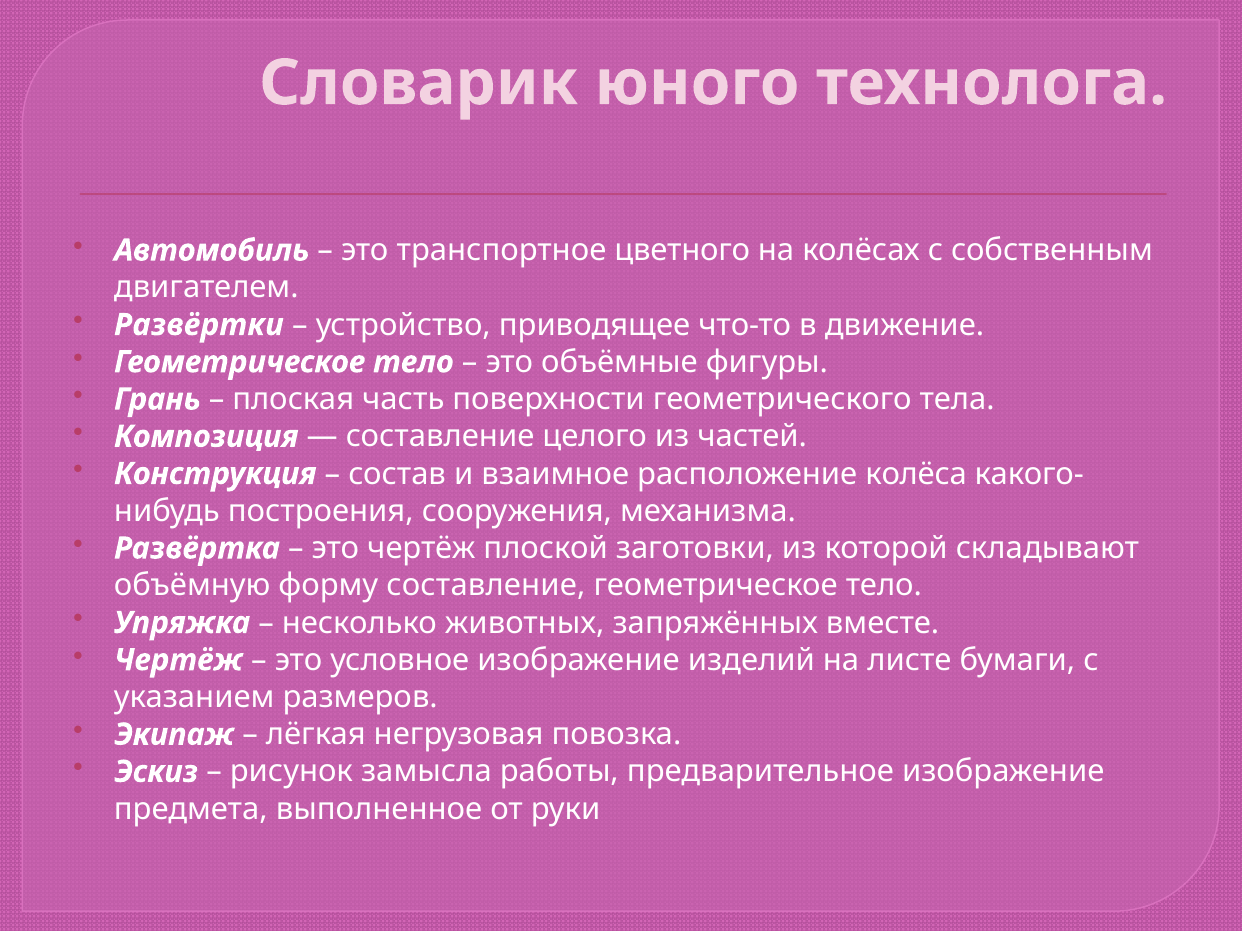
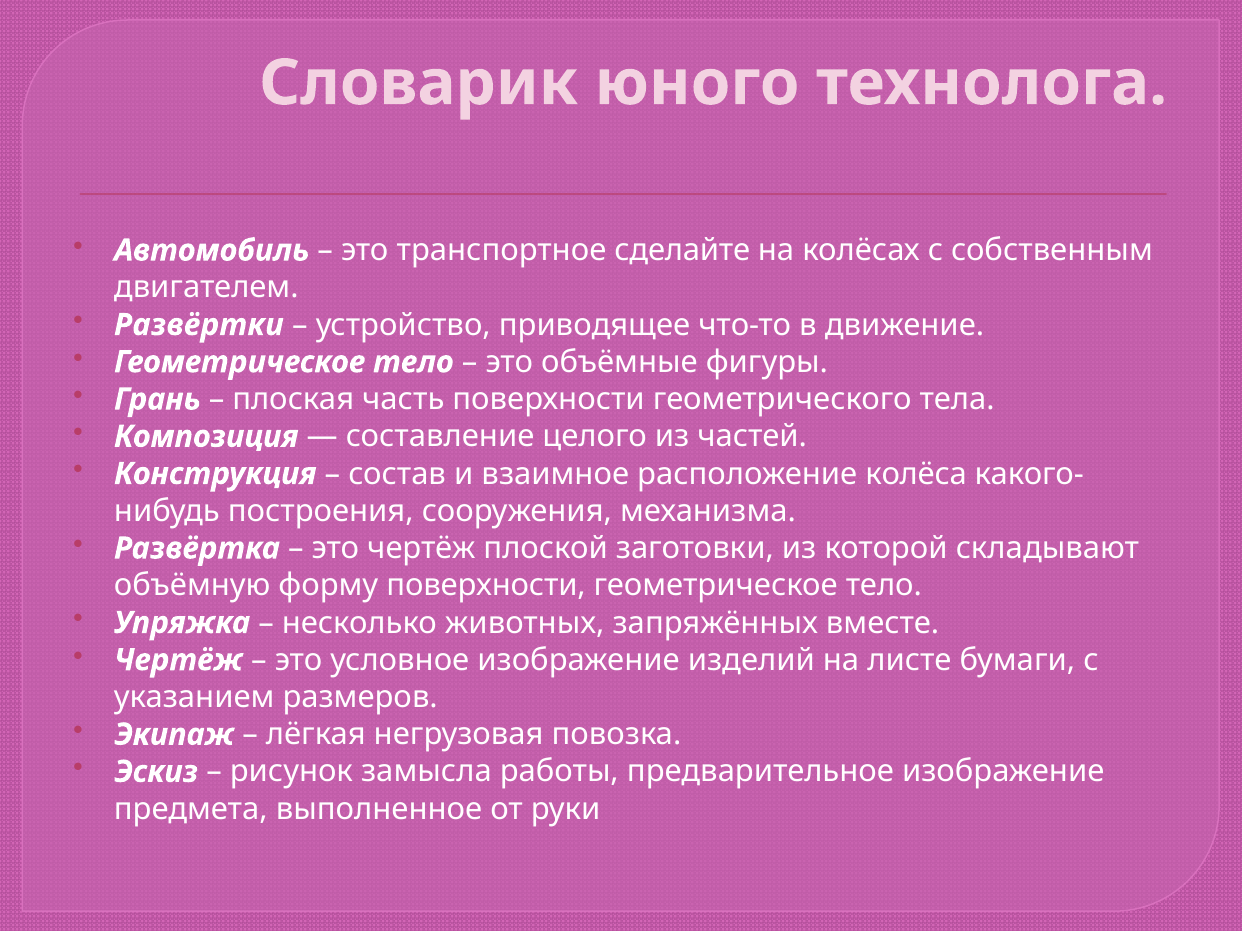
цветного: цветного -> сделайте (682, 251)
форму составление: составление -> поверхности (486, 586)
